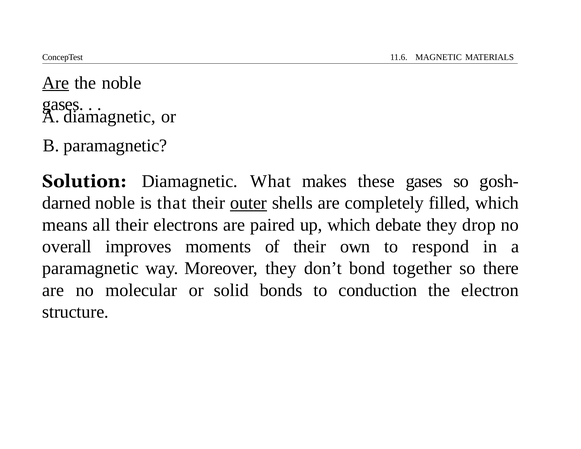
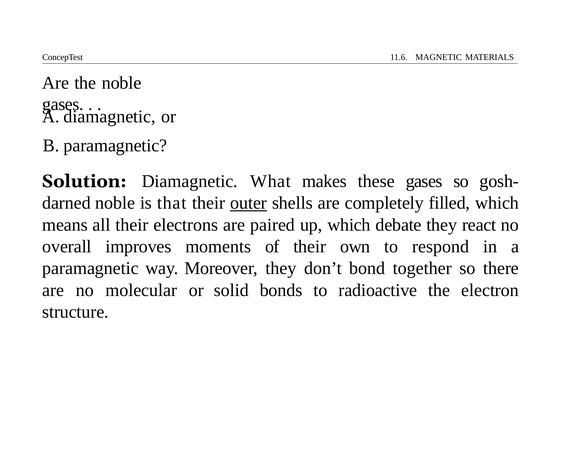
Are underline: present -> none (56, 83)
drop: drop -> react (479, 225)
conduction: conduction -> radioactive (378, 290)
